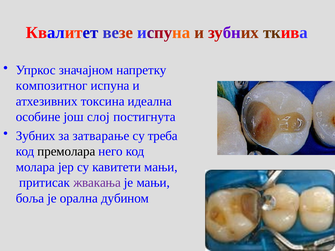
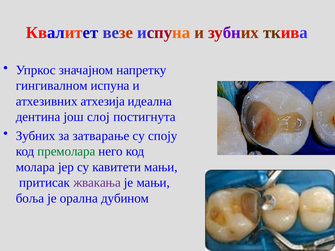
композитног: композитног -> гингивалном (52, 86)
токсина: токсина -> атхезија (103, 101)
особине: особине -> дентина (38, 117)
треба: треба -> споју (163, 136)
премолара colour: black -> green (66, 151)
